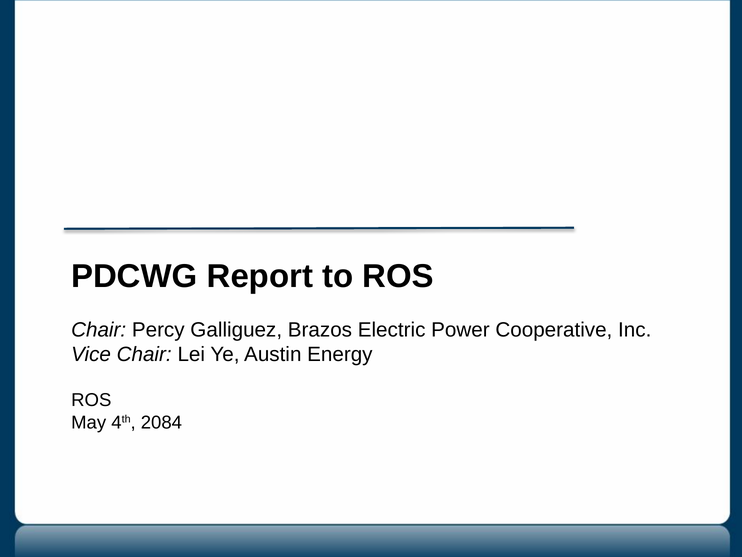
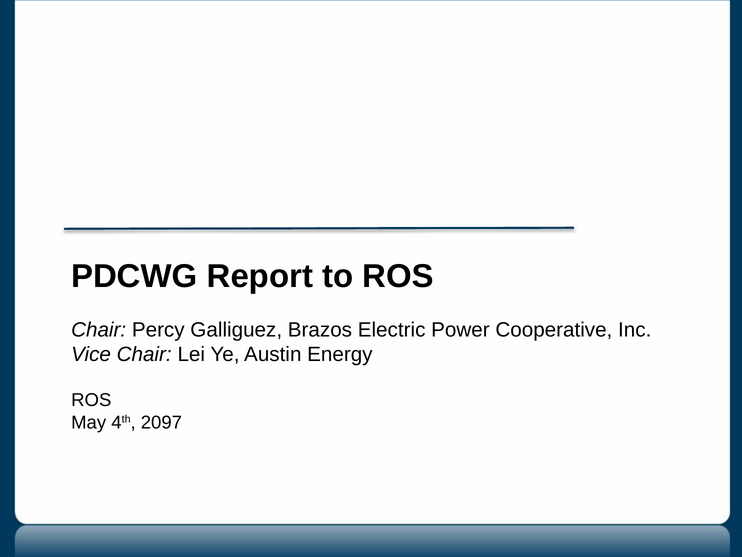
2084: 2084 -> 2097 (161, 422)
